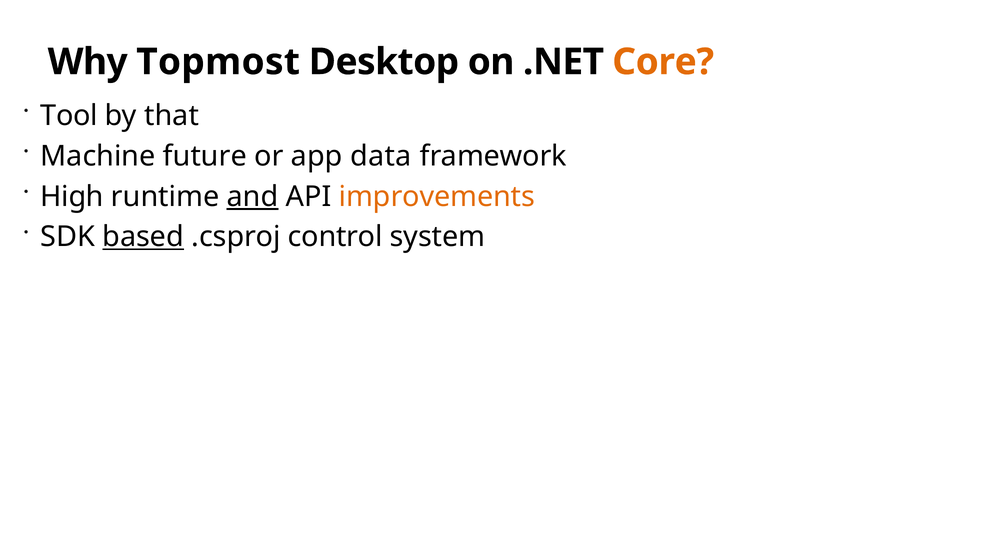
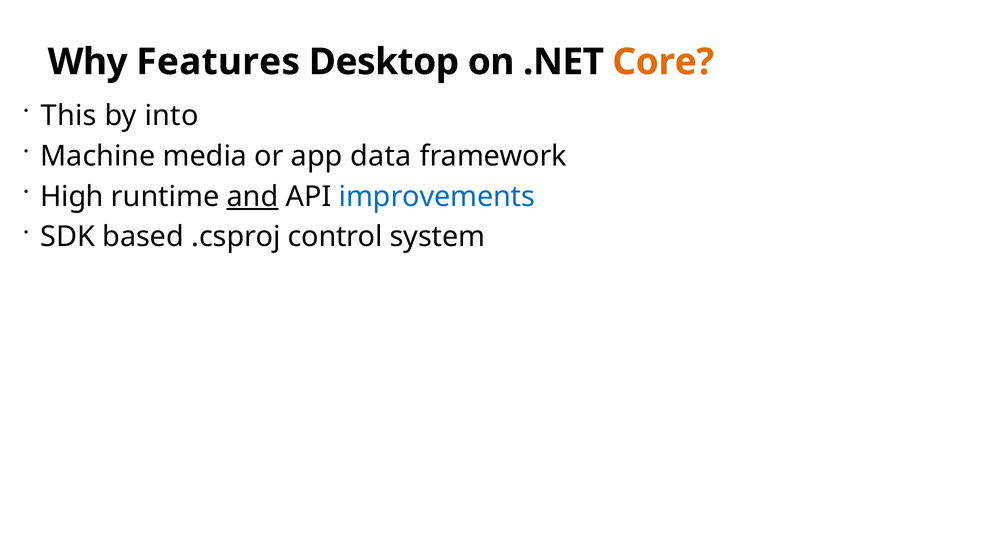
Topmost: Topmost -> Features (218, 62)
Tool: Tool -> This (69, 116)
that: that -> into (172, 116)
future: future -> media (205, 156)
improvements colour: orange -> blue (437, 196)
based underline: present -> none (143, 237)
